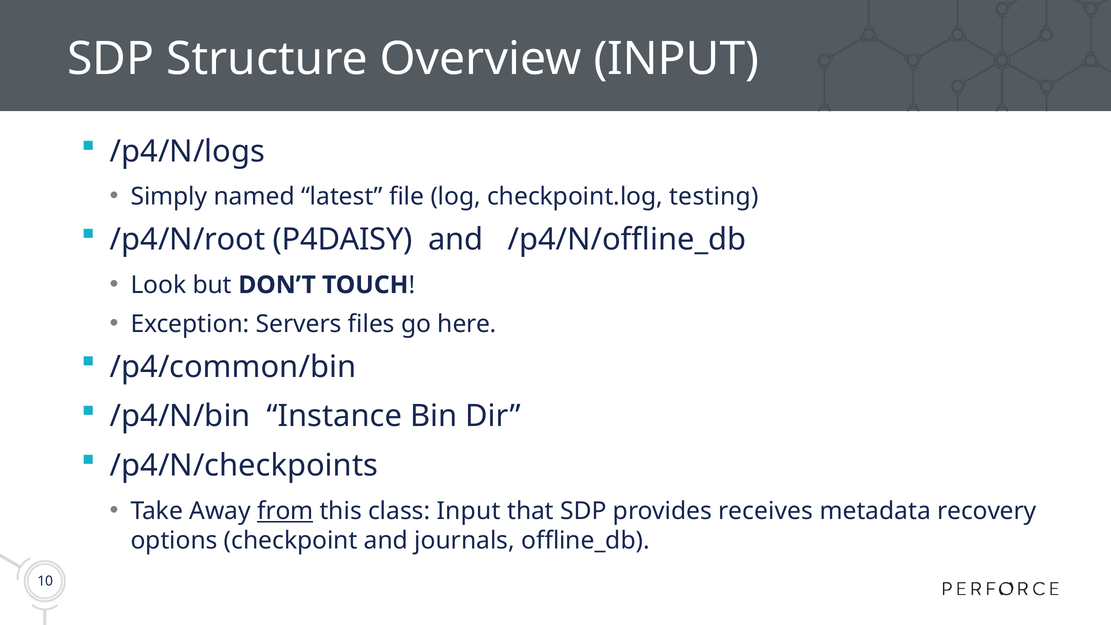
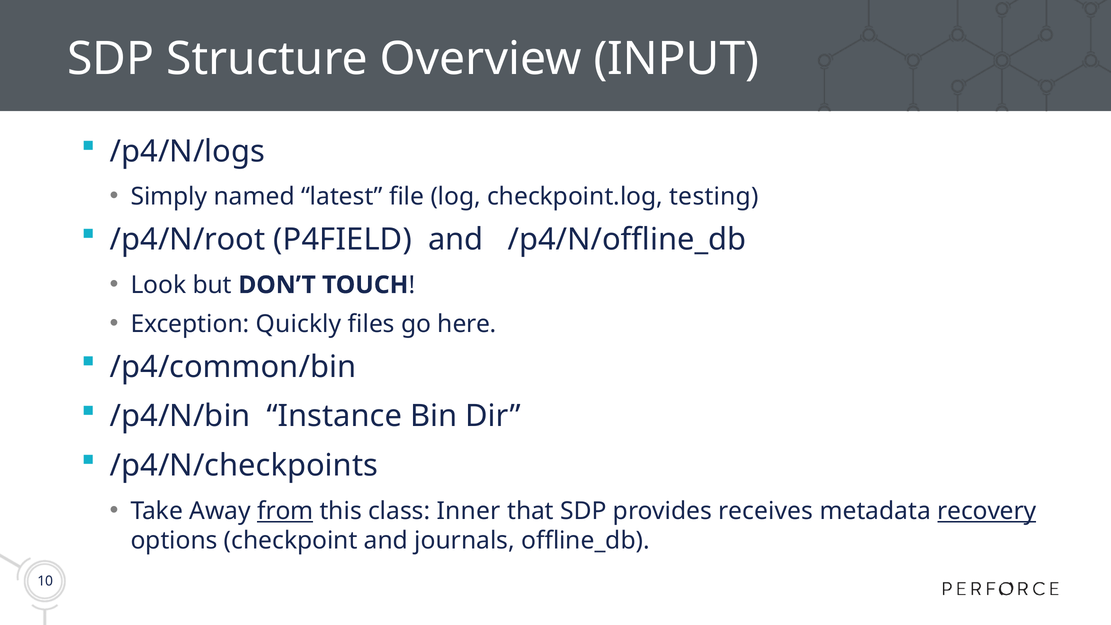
P4DAISY: P4DAISY -> P4FIELD (343, 240)
Servers: Servers -> Quickly (299, 324)
class Input: Input -> Inner (469, 511)
recovery underline: none -> present (987, 511)
